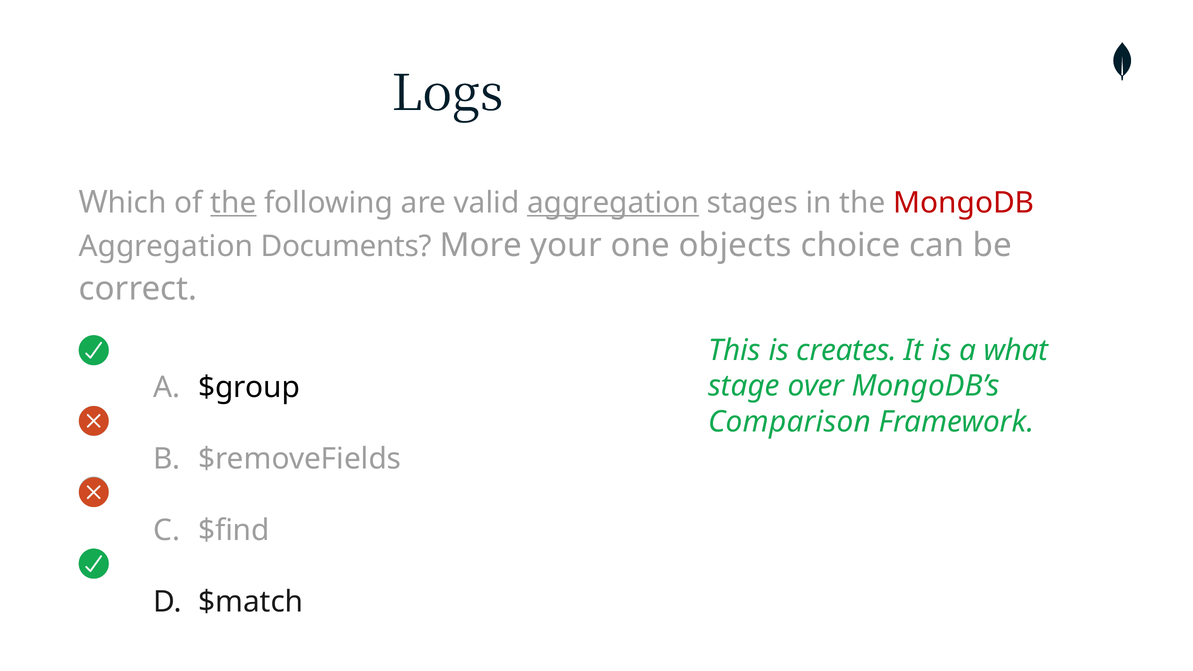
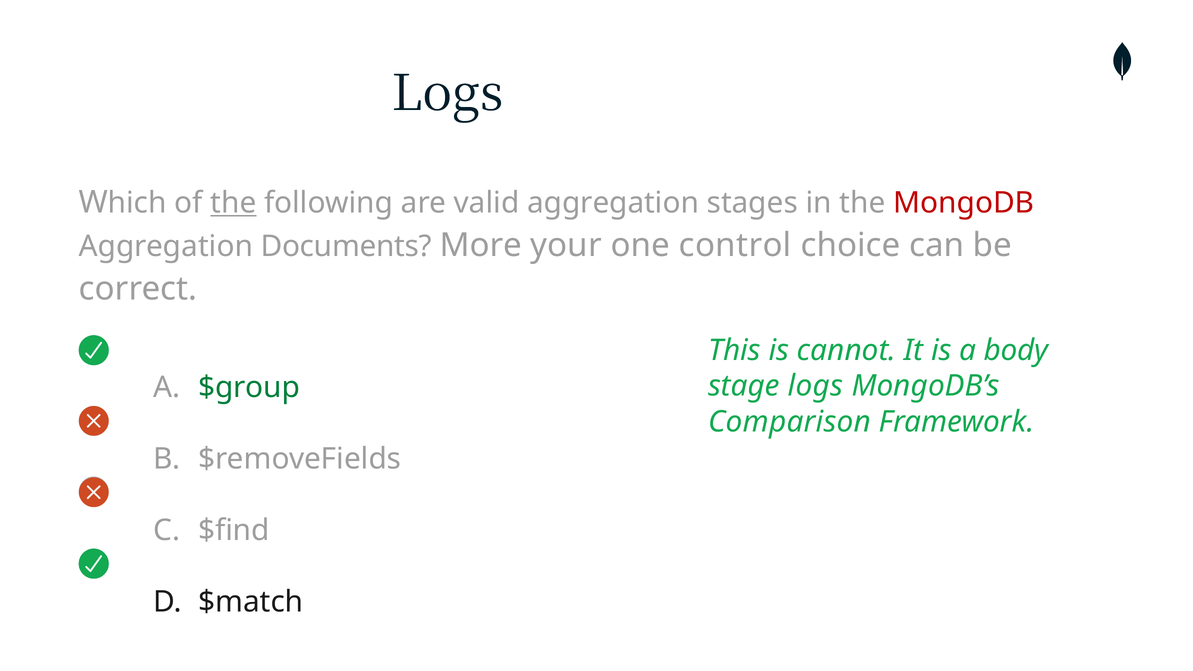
aggregation underline: present -> none (613, 203)
objects: objects -> control (735, 245)
creates: creates -> cannot (846, 350)
what: what -> body (1016, 350)
stage over: over -> logs (816, 386)
$group colour: black -> green (249, 387)
